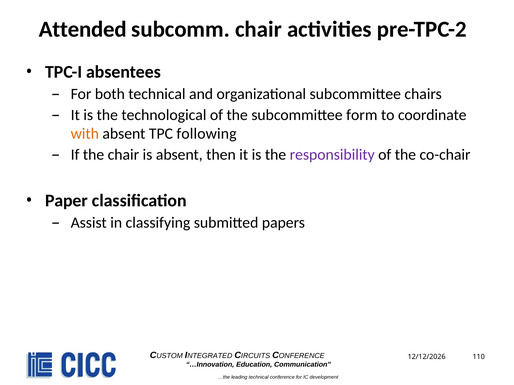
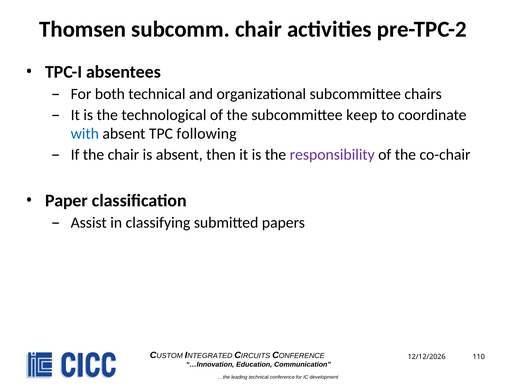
Attended: Attended -> Thomsen (83, 29)
form: form -> keep (362, 115)
with colour: orange -> blue (85, 134)
